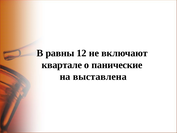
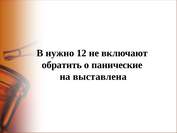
равны: равны -> нужно (60, 53)
квартале: квартале -> обратить (62, 65)
